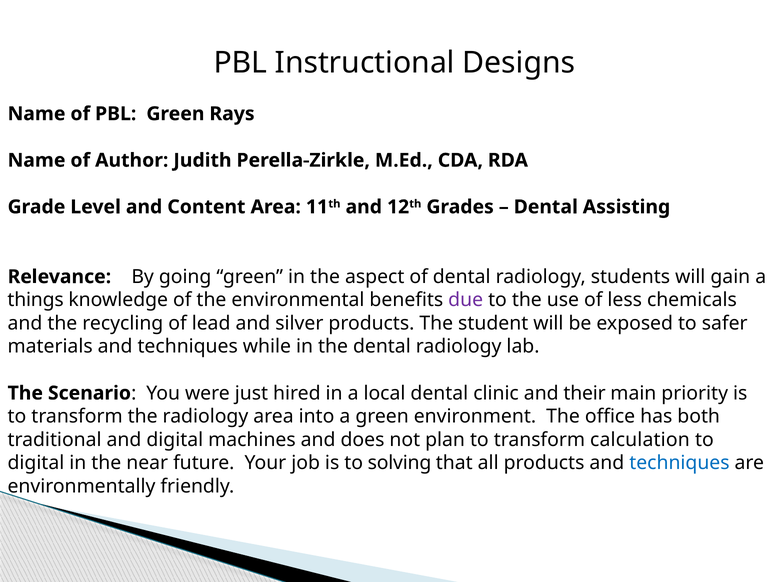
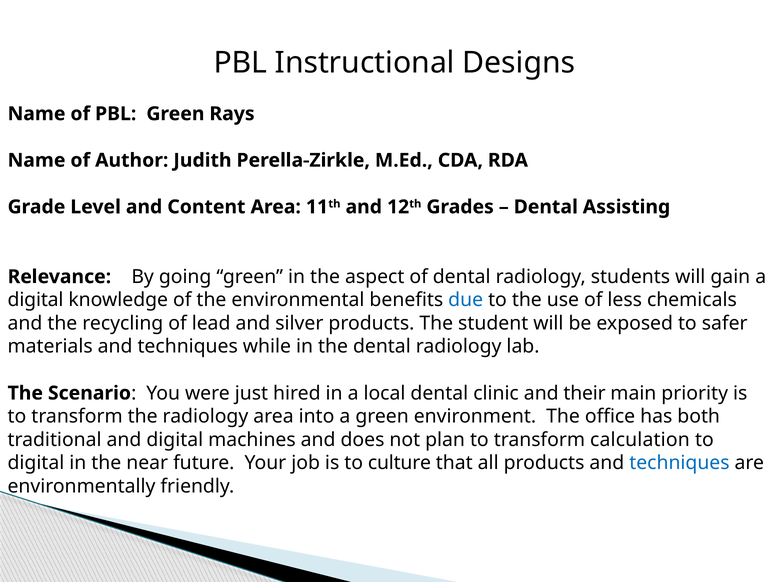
things: things -> digital (36, 300)
due colour: purple -> blue (466, 300)
solving: solving -> culture (399, 463)
